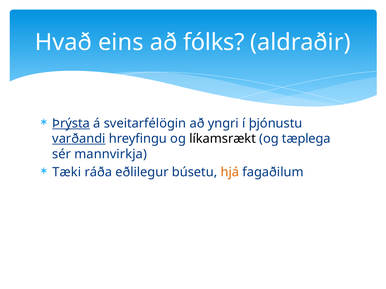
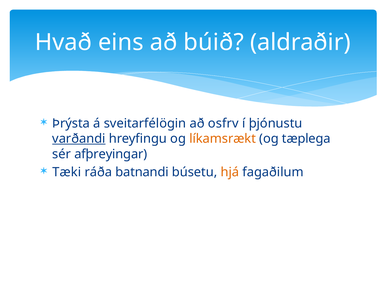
fólks: fólks -> búið (214, 42)
Þrýsta underline: present -> none (71, 123)
yngri: yngri -> osfrv (223, 123)
líkamsrækt colour: black -> orange (223, 139)
mannvirkja: mannvirkja -> afþreyingar (111, 154)
eðlilegur: eðlilegur -> batnandi (142, 172)
